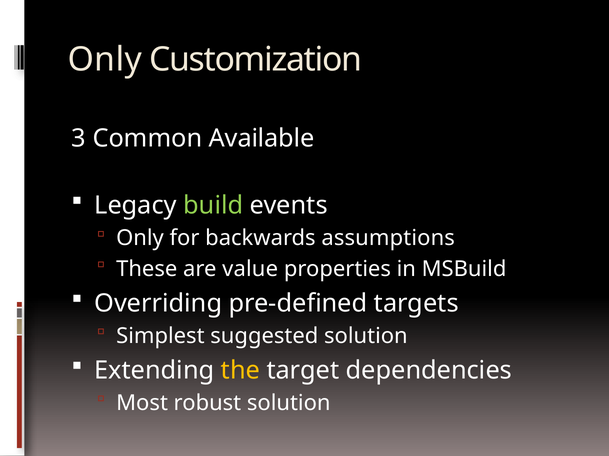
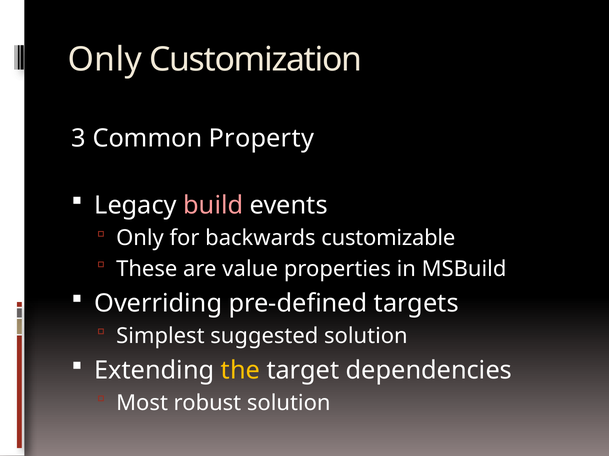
Available: Available -> Property (261, 139)
build colour: light green -> pink (213, 206)
assumptions: assumptions -> customizable (388, 238)
